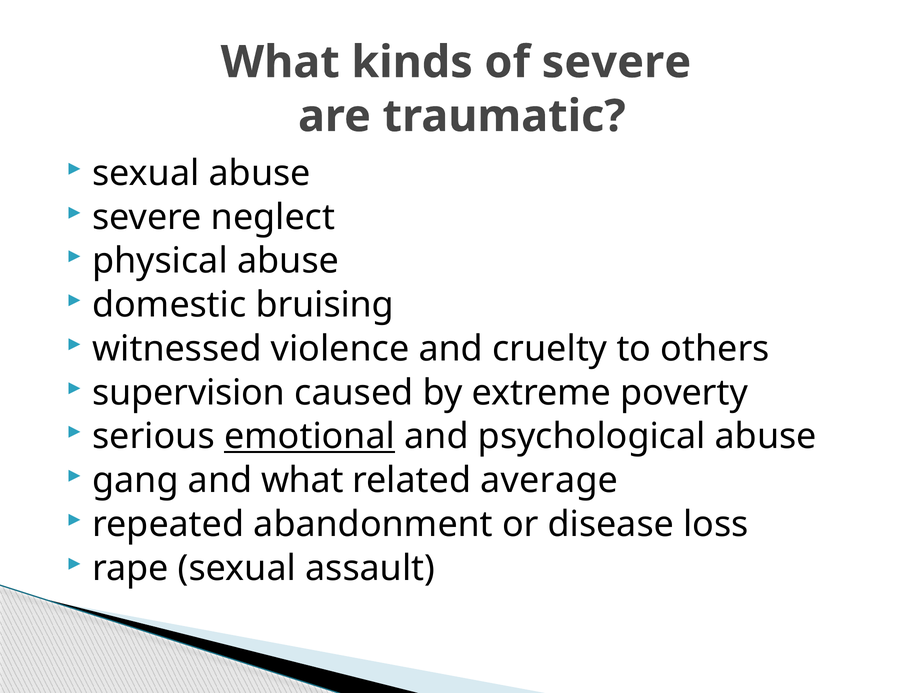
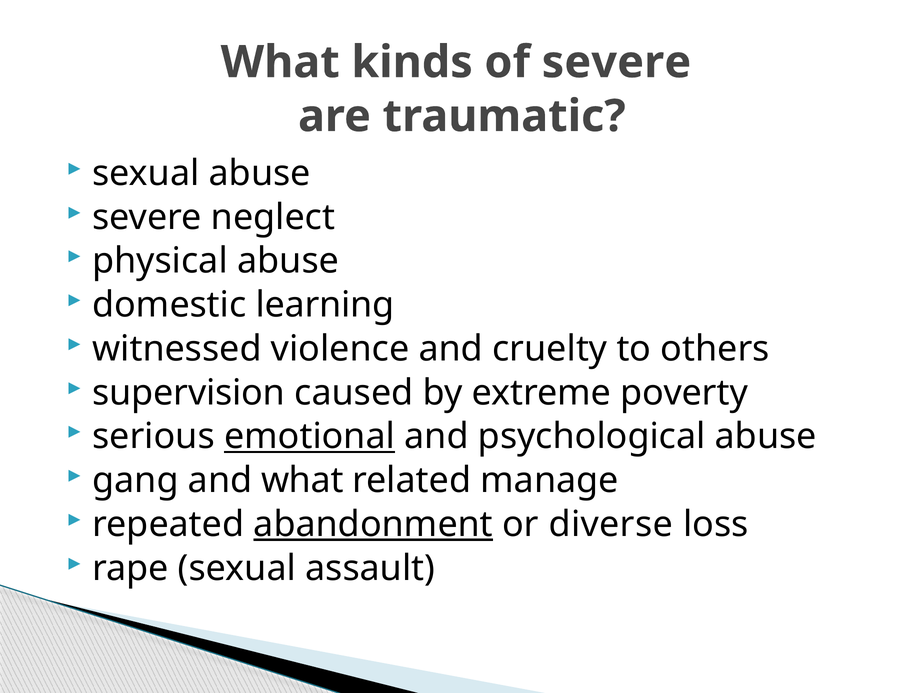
bruising: bruising -> learning (325, 305)
average: average -> manage (549, 480)
abandonment underline: none -> present (373, 524)
disease: disease -> diverse (611, 524)
